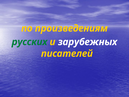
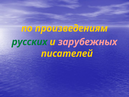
зарубежных colour: white -> pink (88, 42)
